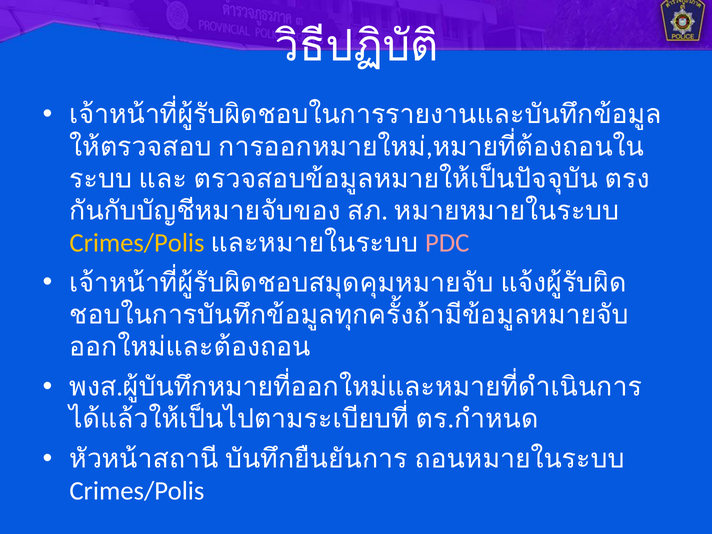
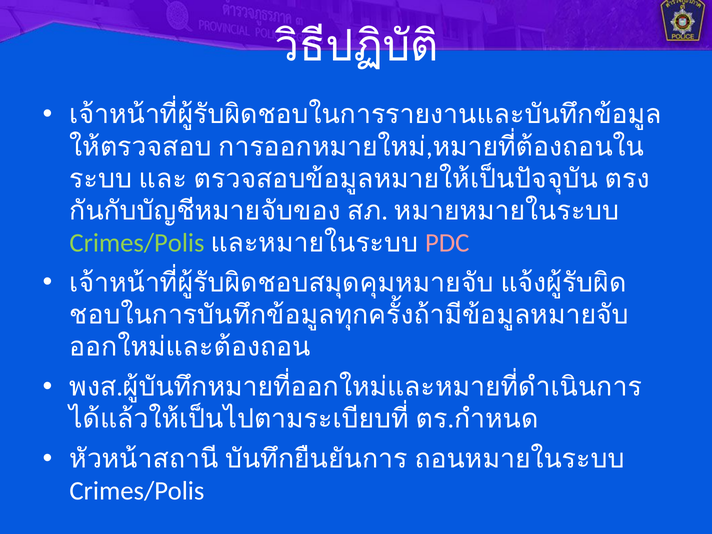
Crimes/Polis colour: yellow -> light green (137, 243)
